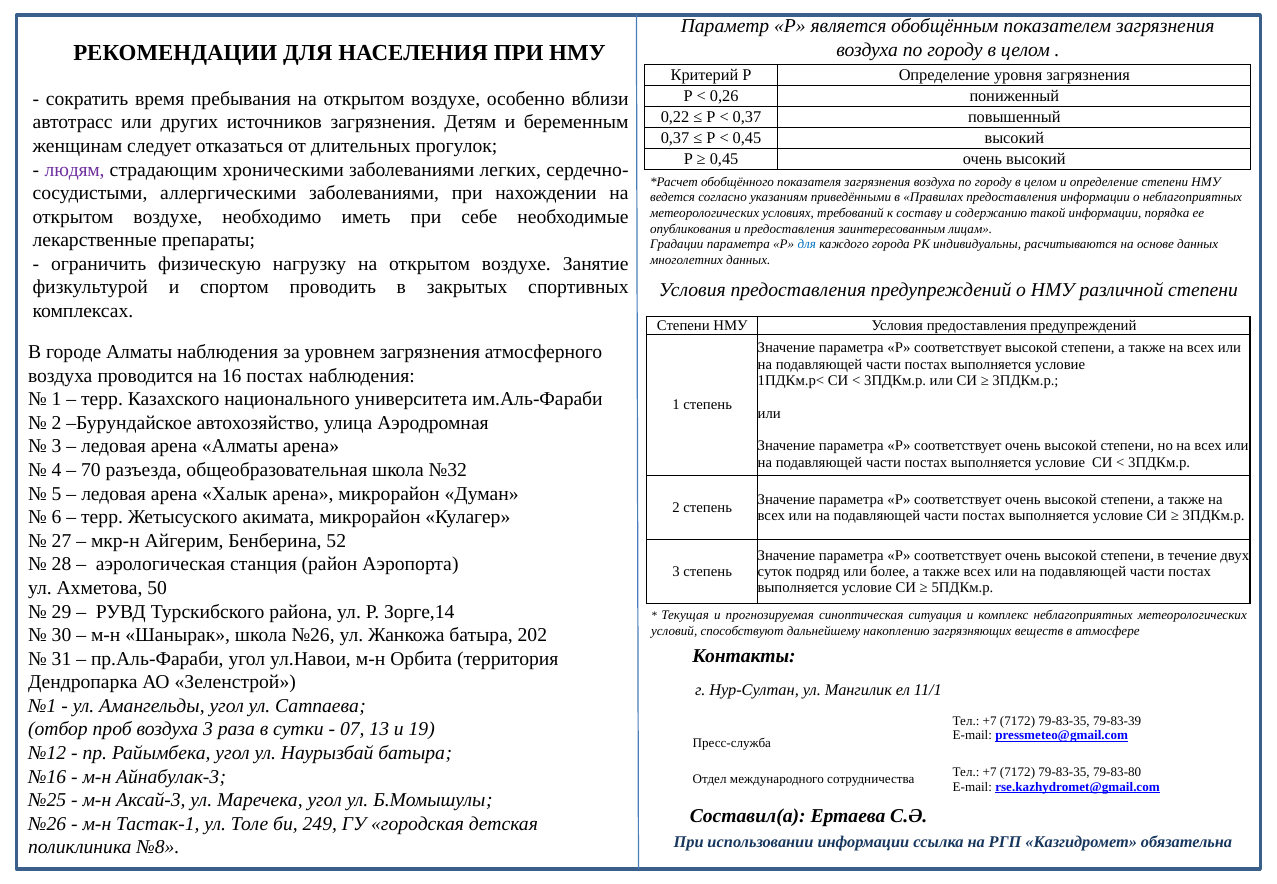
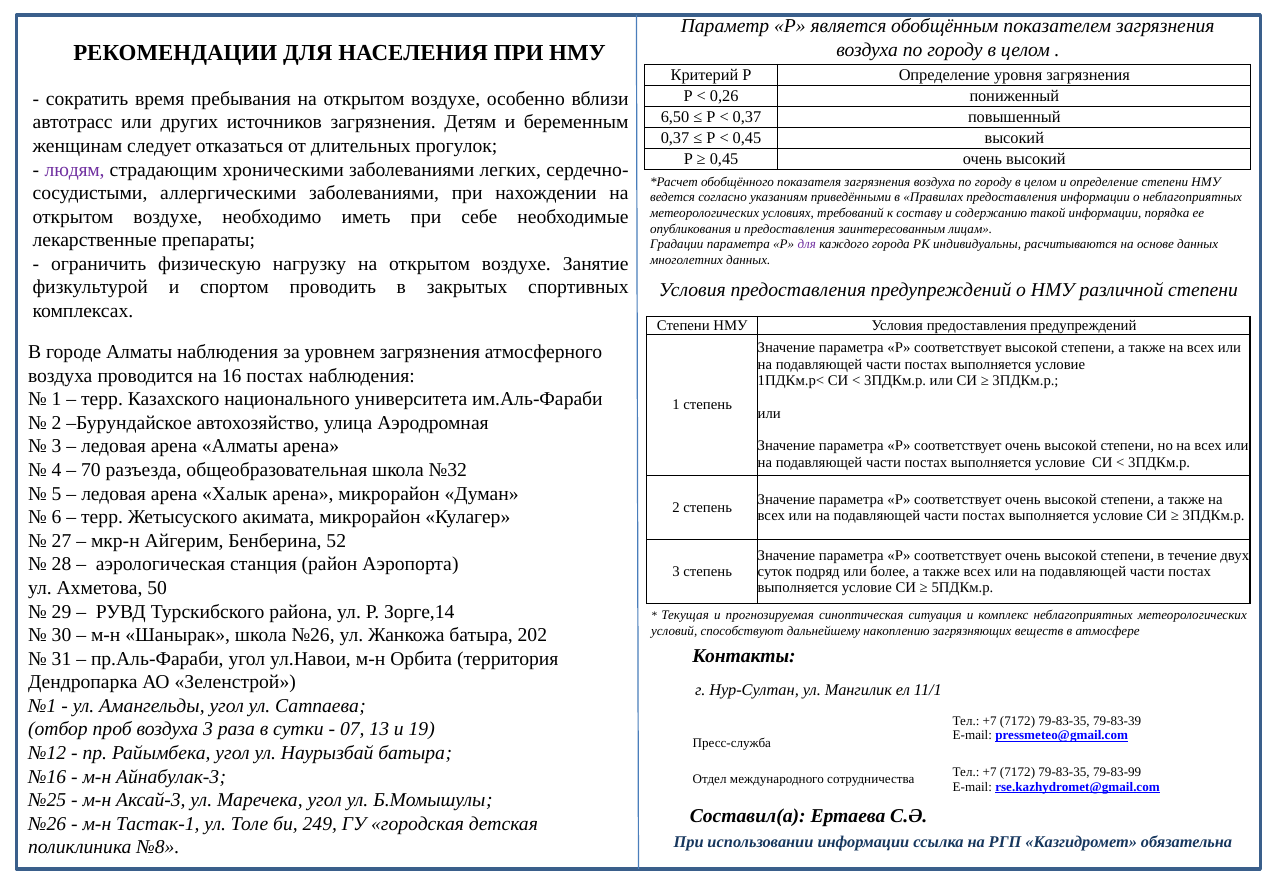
0,22: 0,22 -> 6,50 (675, 117)
для colour: blue -> purple (807, 245)
79-83-80: 79-83-80 -> 79-83-99 (1117, 772)
